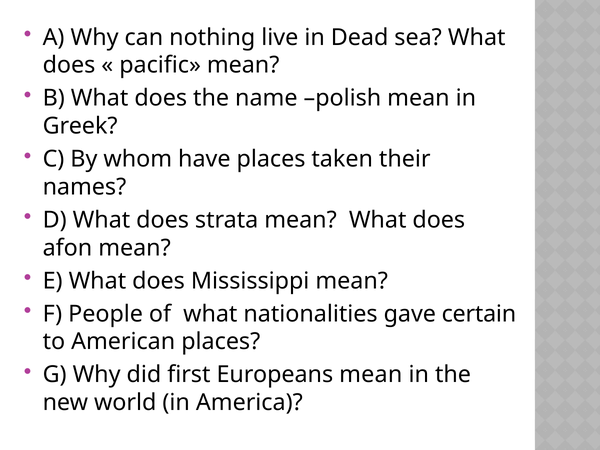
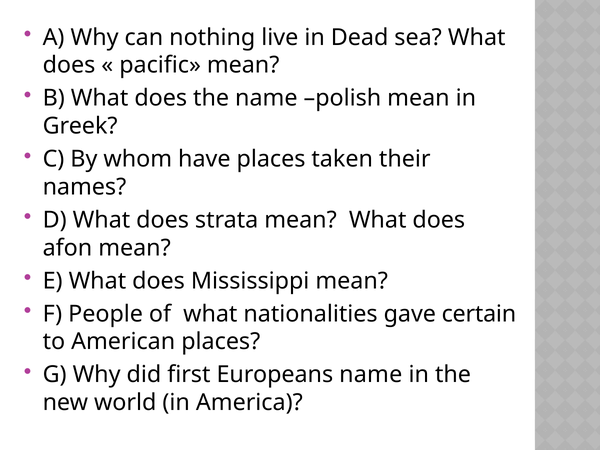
Europeans mean: mean -> name (371, 375)
